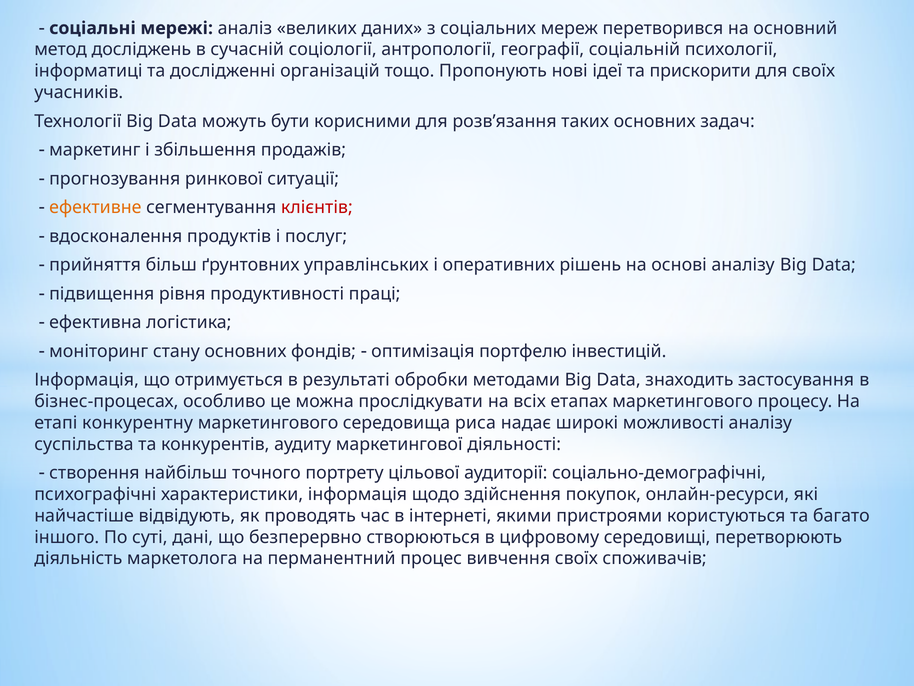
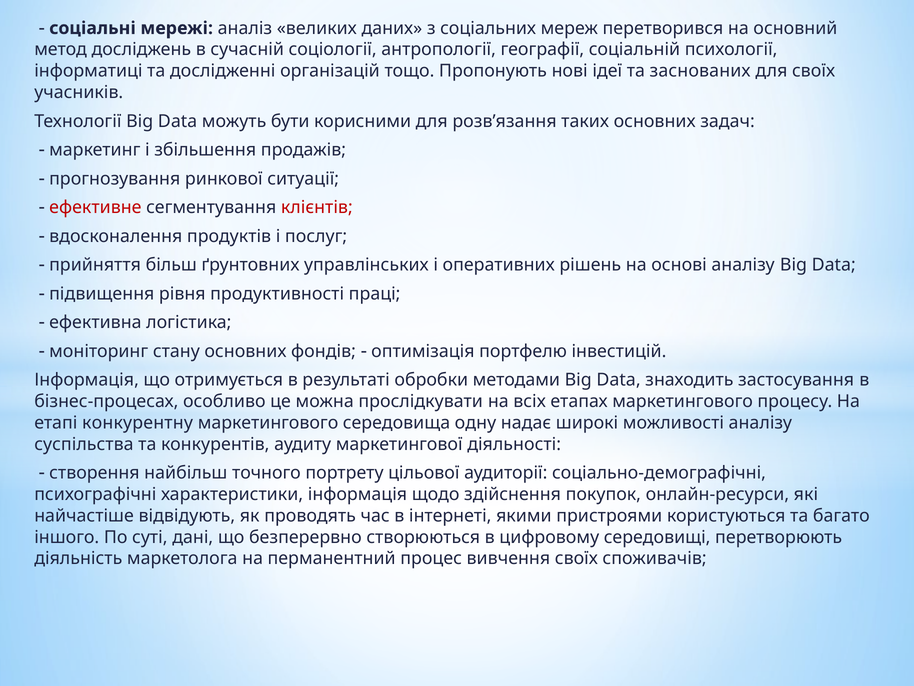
прискорити: прискорити -> заснованих (700, 71)
ефективне colour: orange -> red (95, 207)
риса: риса -> одну (475, 423)
